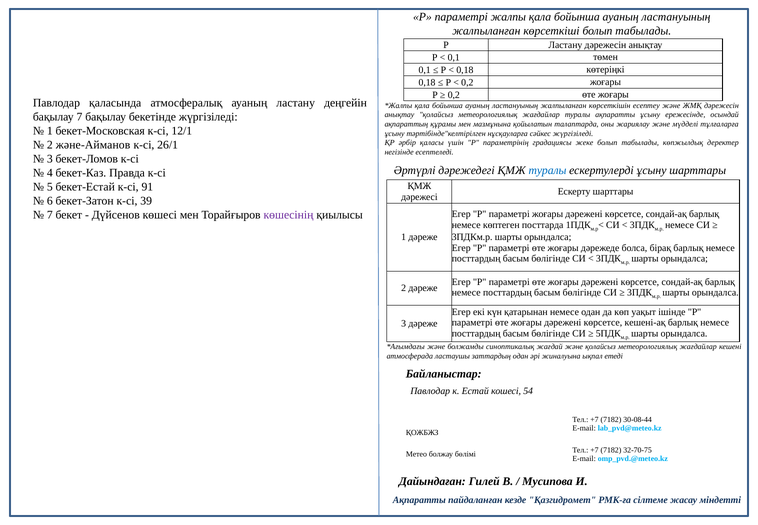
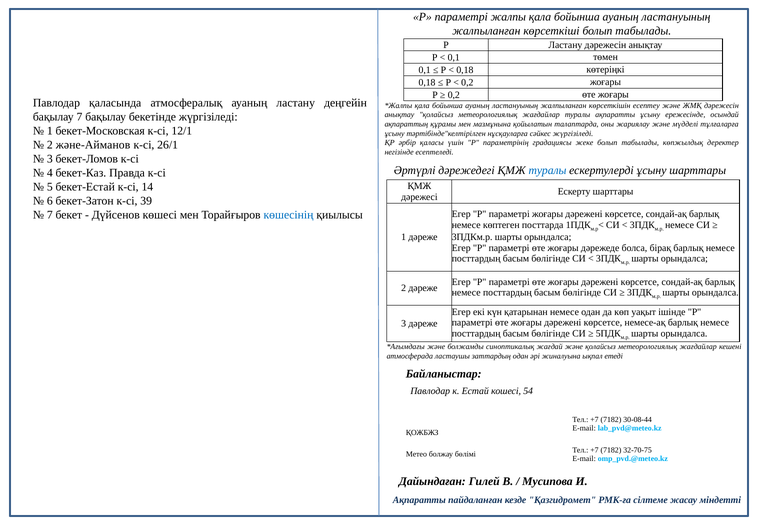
91: 91 -> 14 (147, 187)
көшесінің colour: purple -> blue (288, 215)
кешені-ақ: кешені-ақ -> немесе-ақ (645, 323)
